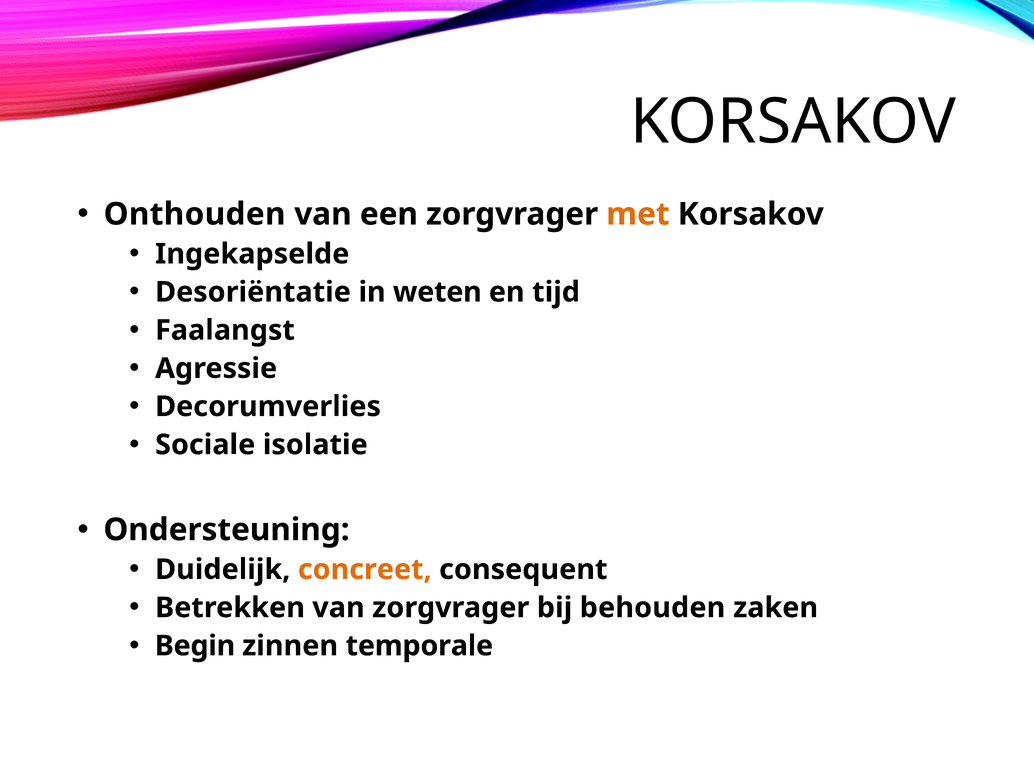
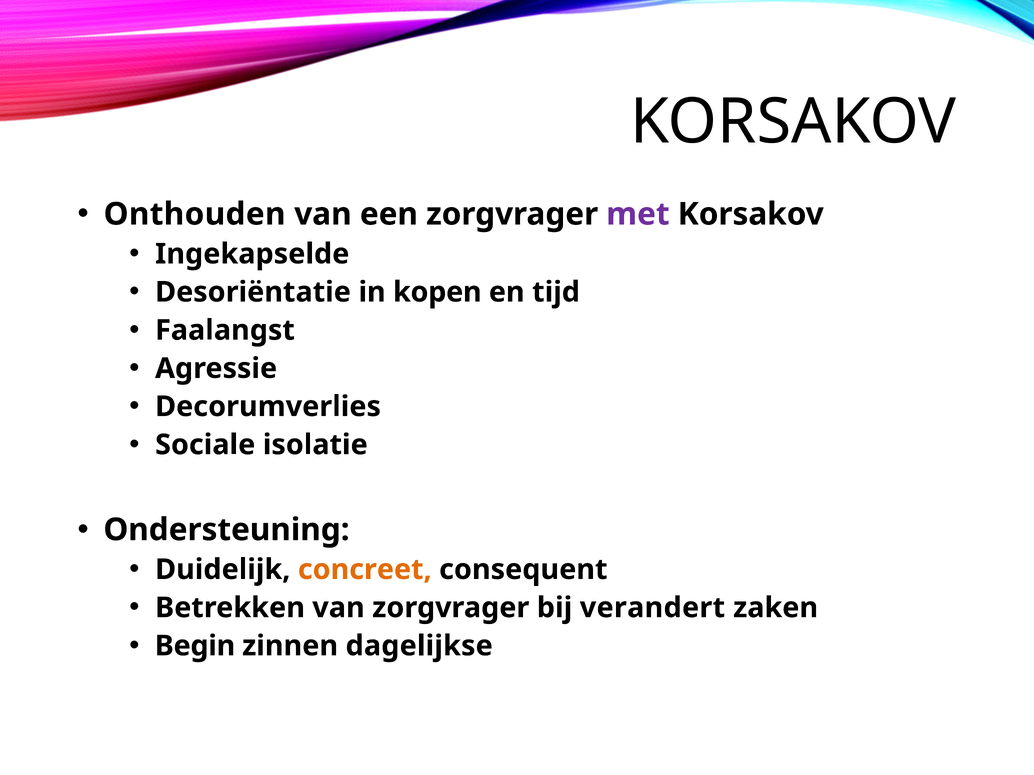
met colour: orange -> purple (638, 214)
weten: weten -> kopen (437, 292)
behouden: behouden -> verandert (652, 608)
temporale: temporale -> dagelijkse (419, 646)
